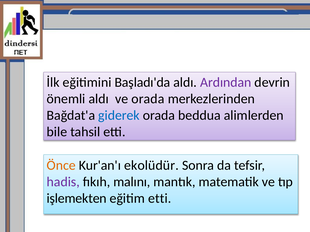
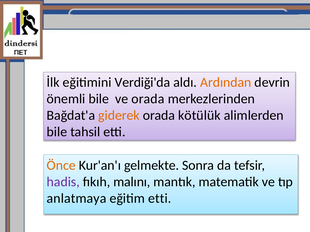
Başladı'da: Başladı'da -> Verdiği'da (142, 82)
Ardından colour: purple -> orange (226, 82)
önemli aldı: aldı -> bile (99, 99)
giderek colour: blue -> orange (119, 116)
beddua: beddua -> kötülük (199, 116)
ekolüdür: ekolüdür -> gelmekte (152, 166)
işlemekten: işlemekten -> anlatmaya (77, 199)
